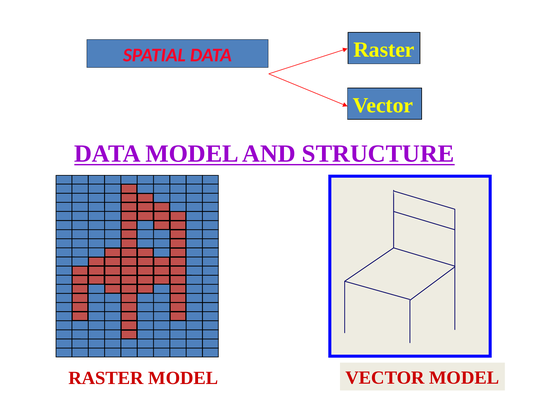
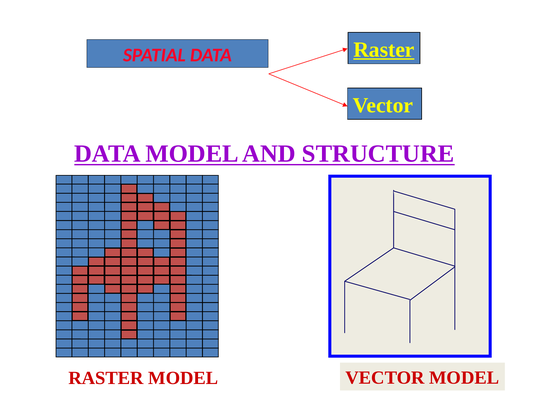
Raster underline: none -> present (384, 50)
